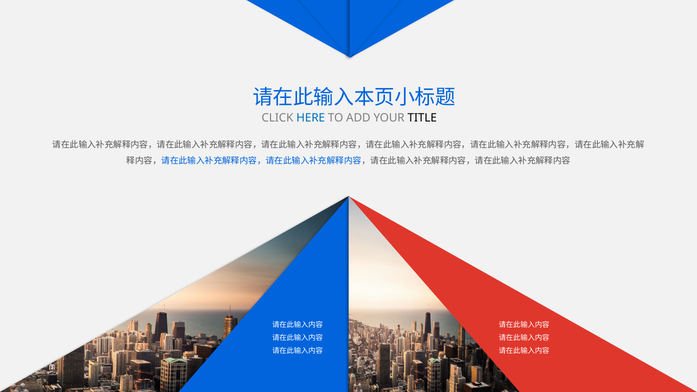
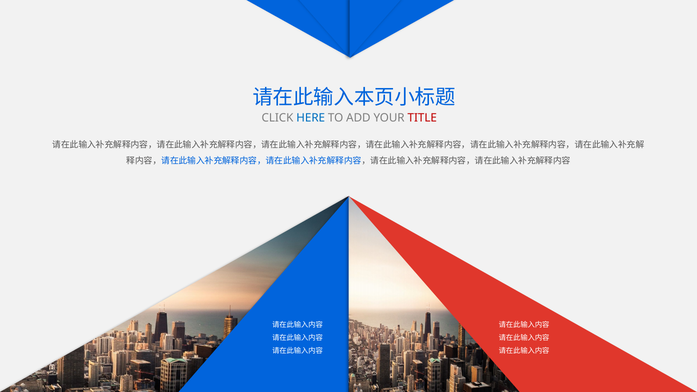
TITLE colour: black -> red (422, 118)
